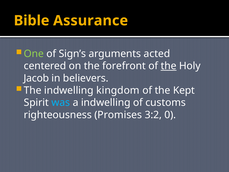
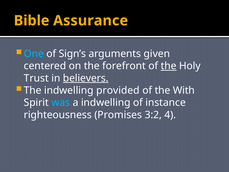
One colour: light green -> light blue (34, 54)
acted: acted -> given (157, 54)
Jacob: Jacob -> Trust (36, 78)
believers underline: none -> present (86, 78)
kingdom: kingdom -> provided (118, 90)
Kept: Kept -> With (184, 90)
customs: customs -> instance (166, 102)
0: 0 -> 4 (170, 115)
